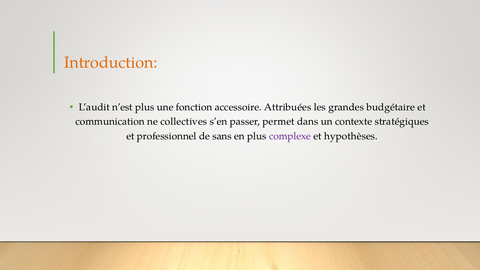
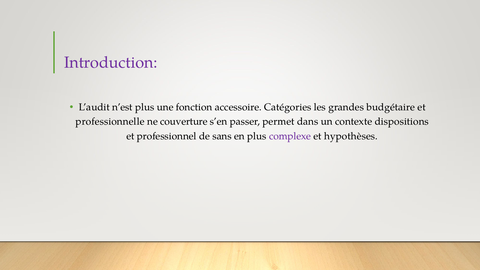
Introduction colour: orange -> purple (111, 62)
Attribuées: Attribuées -> Catégories (288, 107)
communication: communication -> professionnelle (110, 122)
collectives: collectives -> couverture (184, 122)
stratégiques: stratégiques -> dispositions (402, 122)
